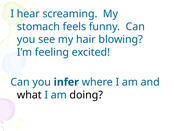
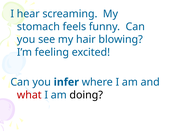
what colour: black -> red (29, 95)
